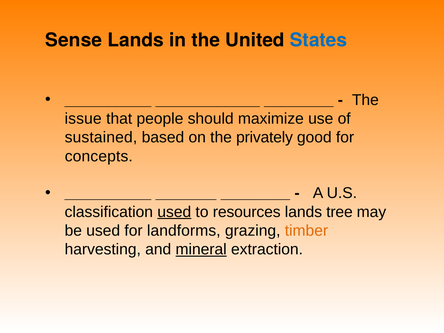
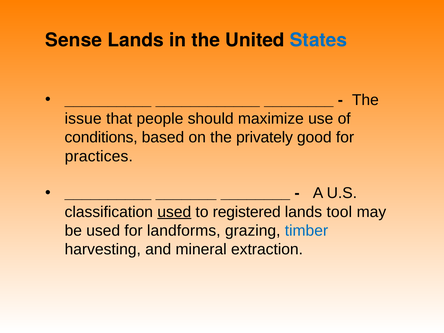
sustained: sustained -> conditions (101, 137)
concepts: concepts -> practices (99, 156)
resources: resources -> registered (247, 212)
tree: tree -> tool (339, 212)
timber colour: orange -> blue (306, 231)
mineral underline: present -> none (201, 249)
